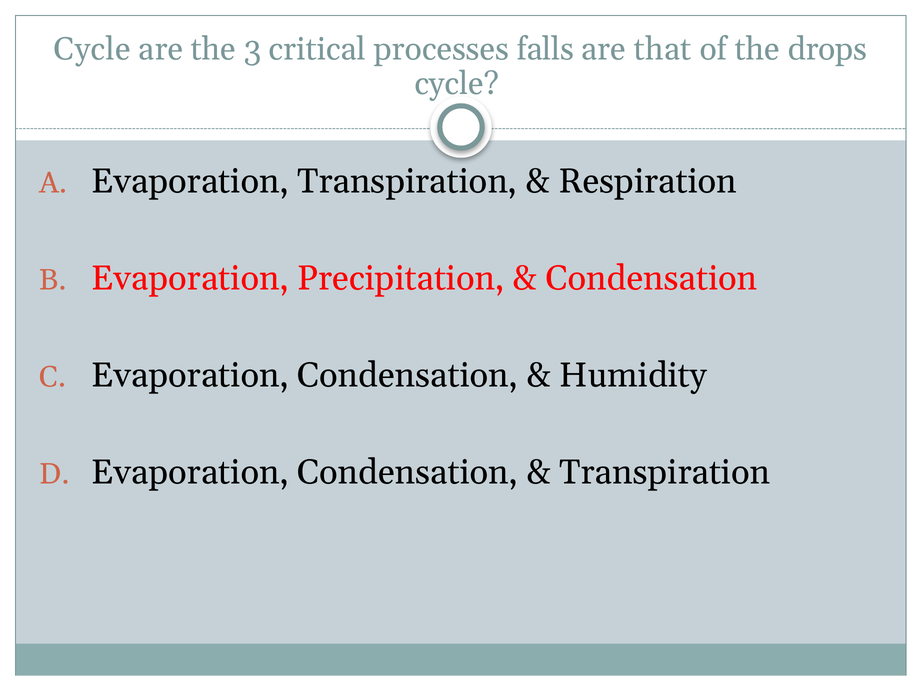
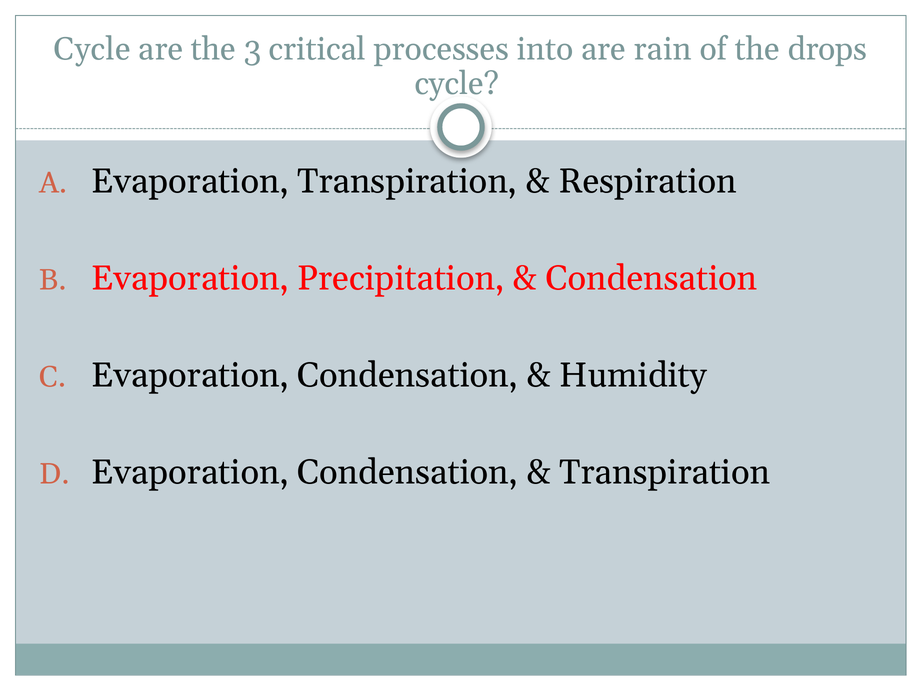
falls: falls -> into (545, 49)
that: that -> rain (663, 49)
